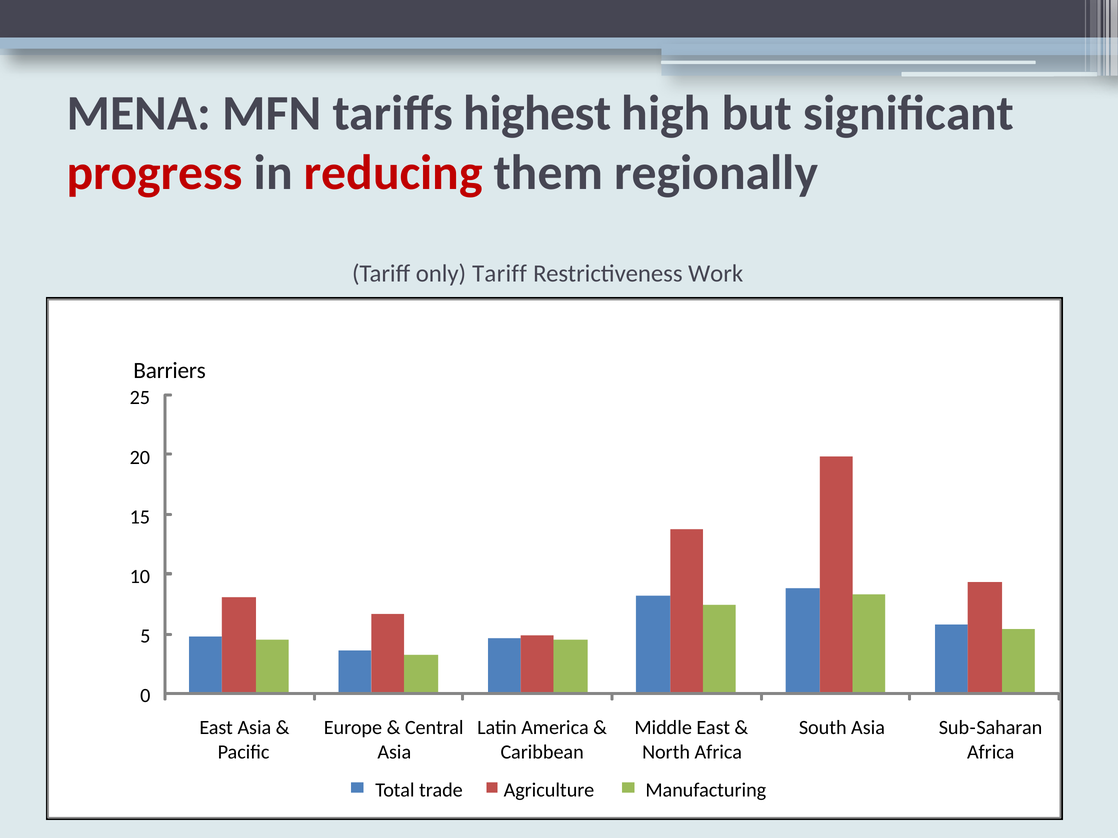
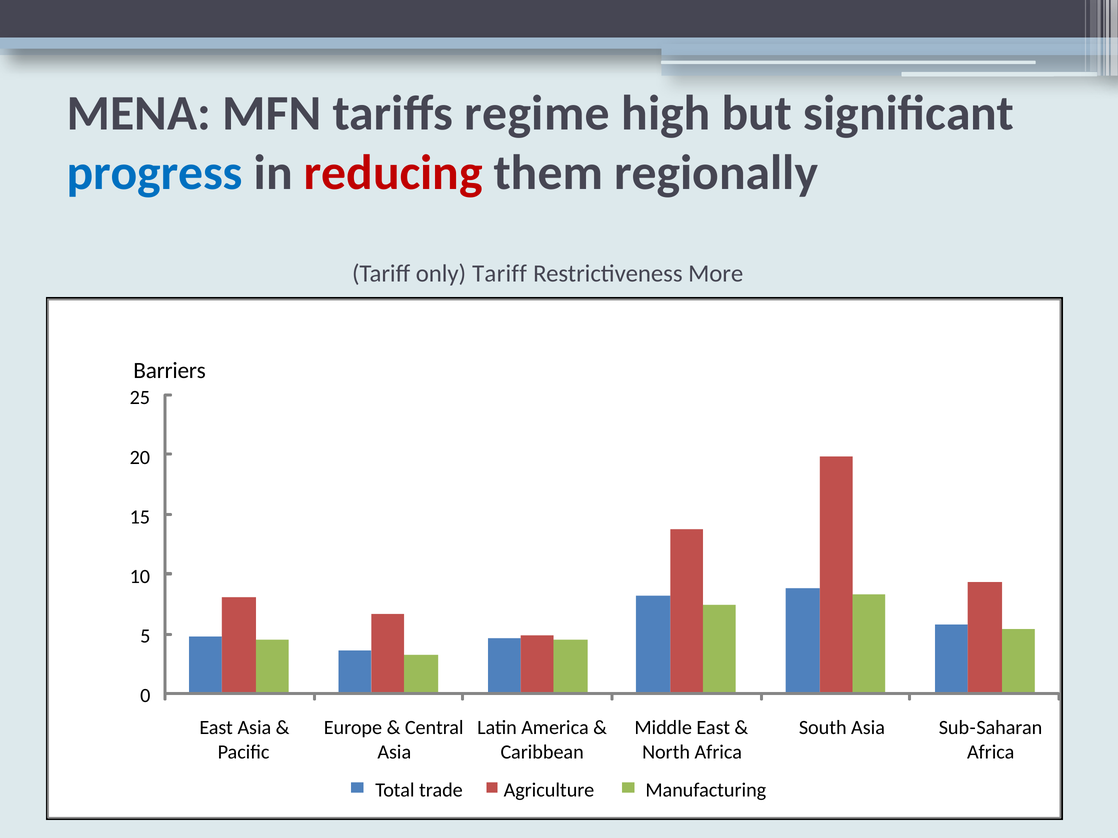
highest: highest -> regime (537, 113)
progress colour: red -> blue (155, 173)
Work: Work -> More (716, 274)
